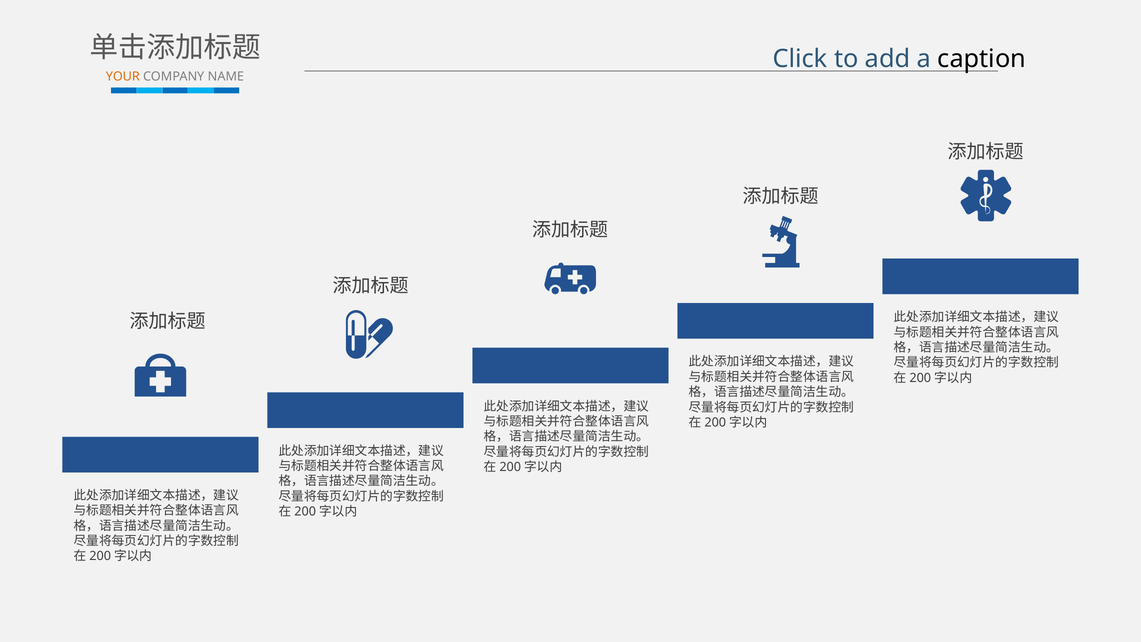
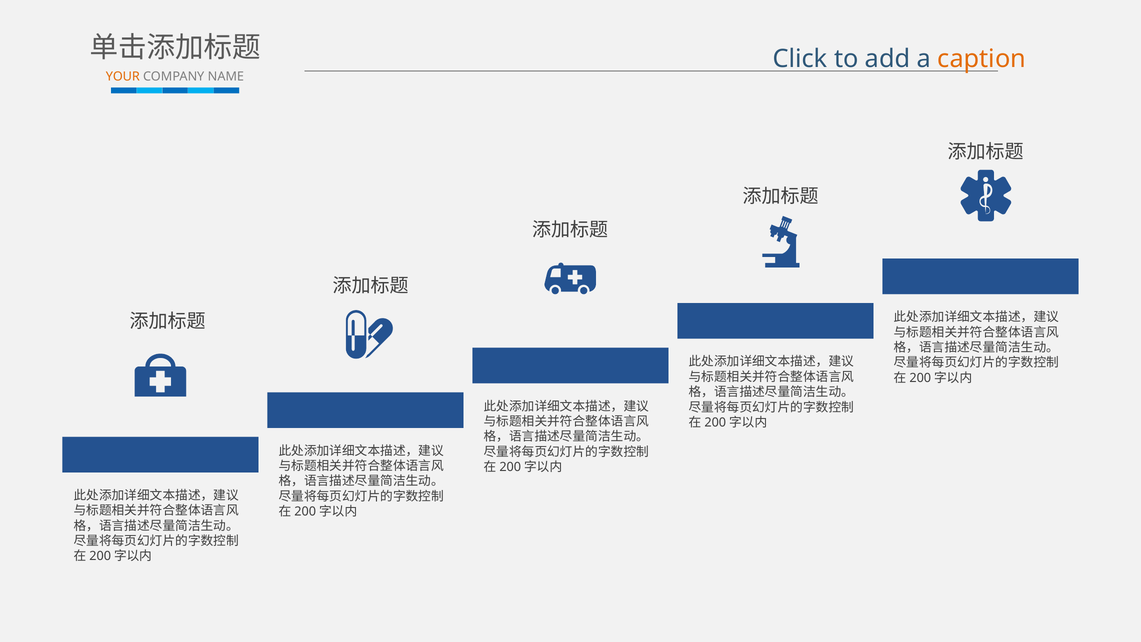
caption colour: black -> orange (982, 59)
